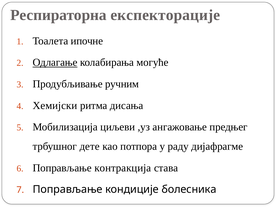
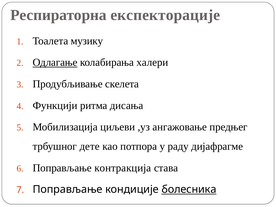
ипочне: ипочне -> музику (87, 41)
могуће: могуће -> халери (152, 62)
ручним: ручним -> скелета (122, 84)
Хемијски: Хемијски -> Функцији (55, 105)
болесника underline: none -> present (189, 189)
